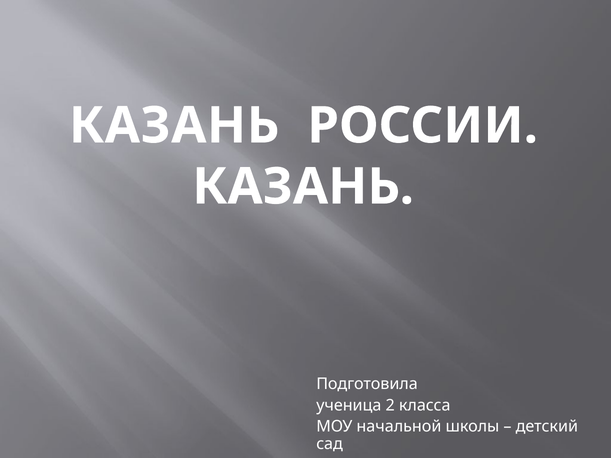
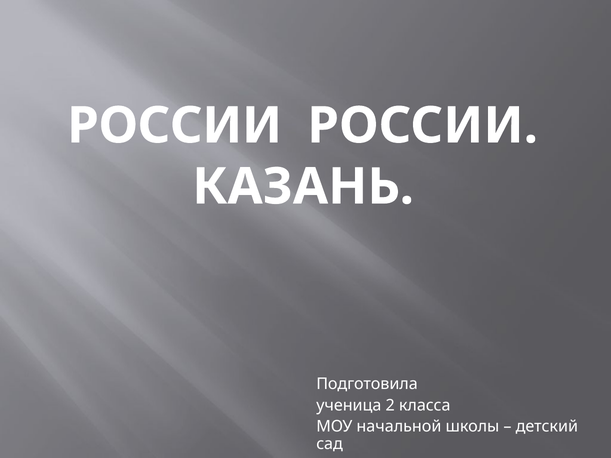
КАЗАНЬ: КАЗАНЬ -> РОССИИ (175, 126)
